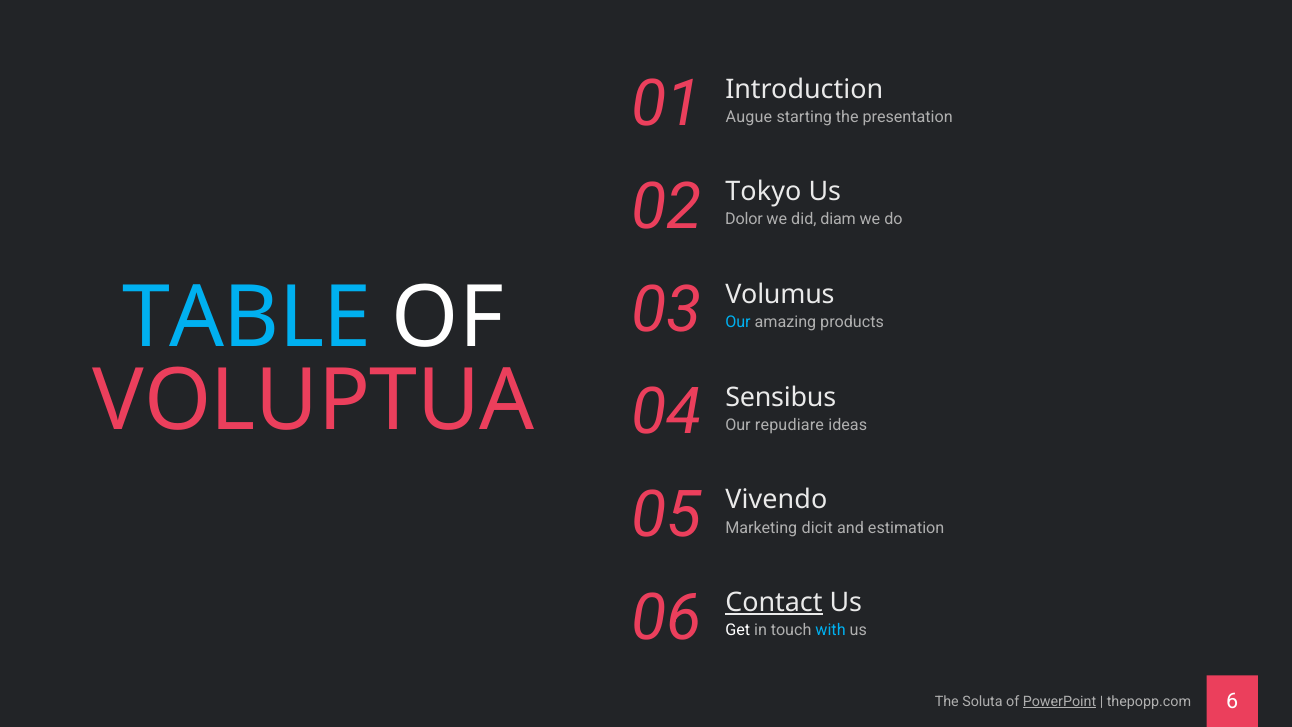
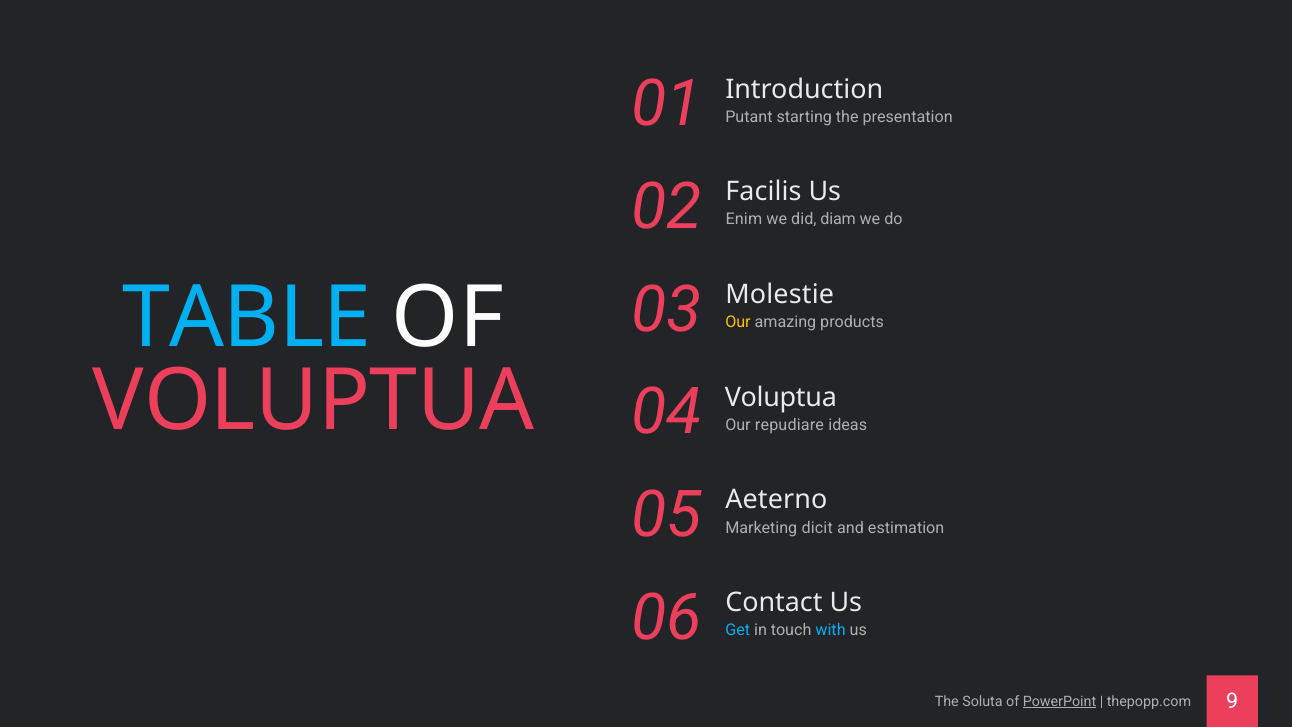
Augue: Augue -> Putant (749, 117)
Dolor: Dolor -> Enim (744, 220)
Tokyo: Tokyo -> Facilis (763, 192)
Our colour: light blue -> yellow (738, 322)
Volumus: Volumus -> Molestie (780, 295)
Sensibus: Sensibus -> Voluptua (781, 397)
Vivendo: Vivendo -> Aeterno (776, 500)
Get colour: white -> light blue (738, 630)
Contact underline: present -> none (774, 602)
6: 6 -> 9 (1232, 701)
